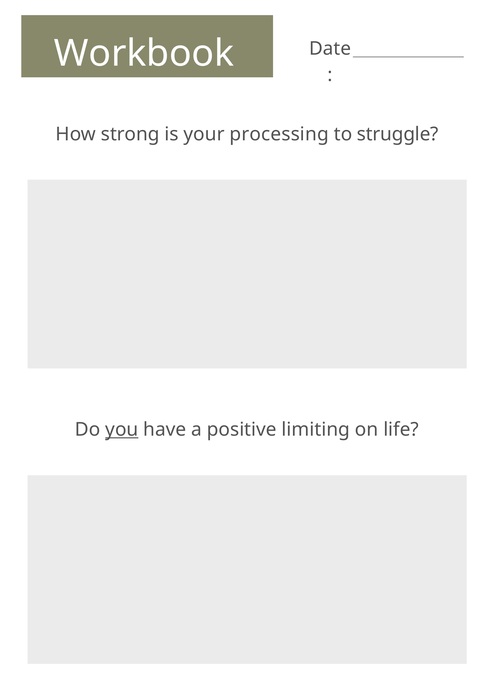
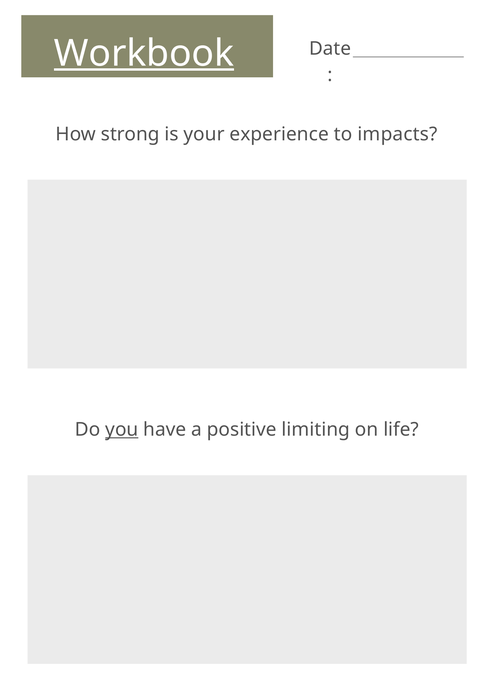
Workbook underline: none -> present (144, 54)
processing: processing -> experience (279, 134)
struggle: struggle -> impacts (398, 134)
